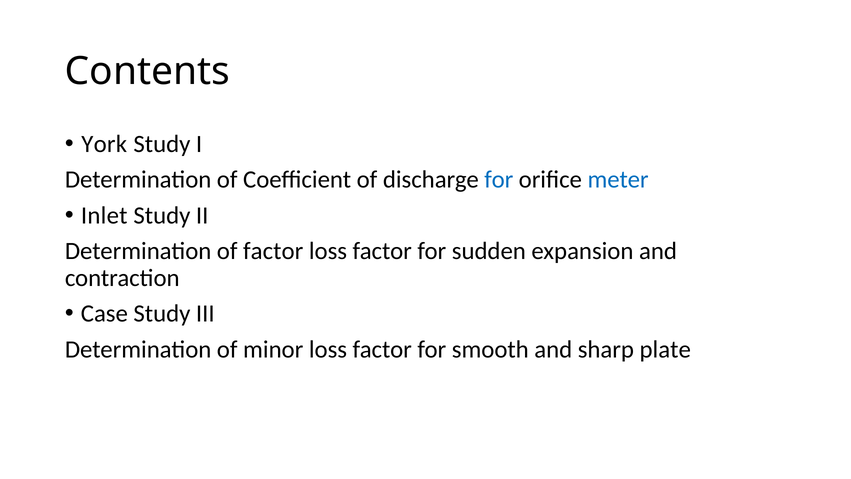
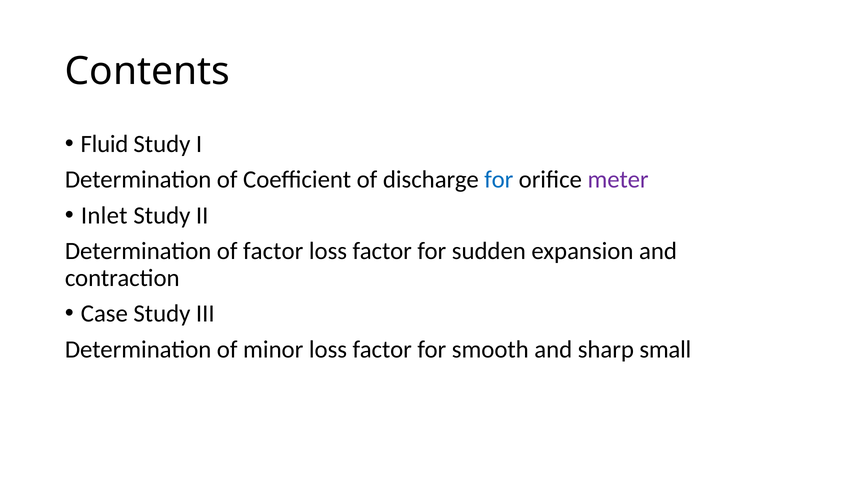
York: York -> Fluid (104, 144)
meter colour: blue -> purple (618, 180)
plate: plate -> small (665, 349)
